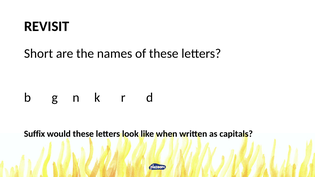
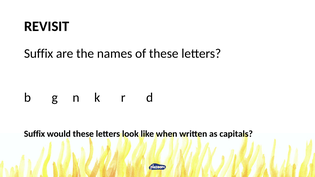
Short: Short -> Suffix (39, 54)
